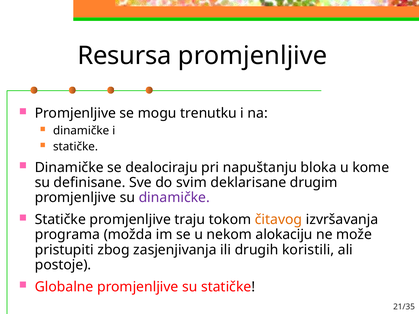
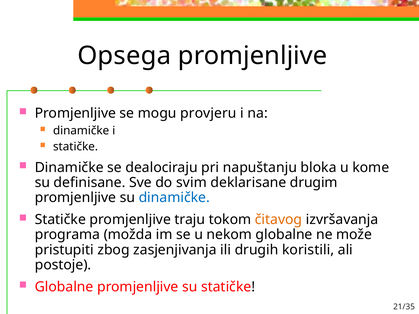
Resursa: Resursa -> Opsega (124, 56)
trenutku: trenutku -> provjeru (208, 113)
dinamičke colour: purple -> blue (174, 198)
nekom alokaciju: alokaciju -> globalne (284, 235)
